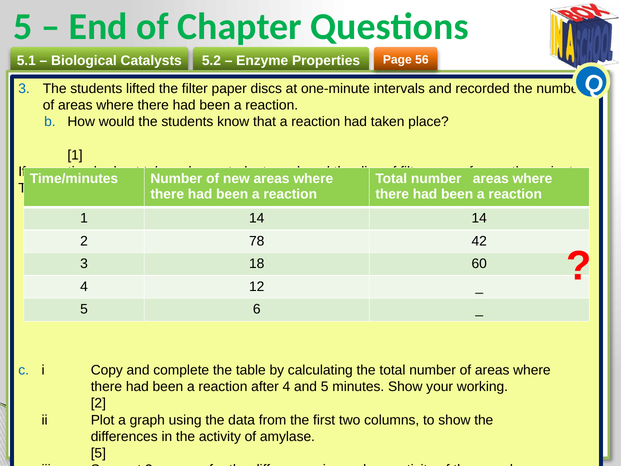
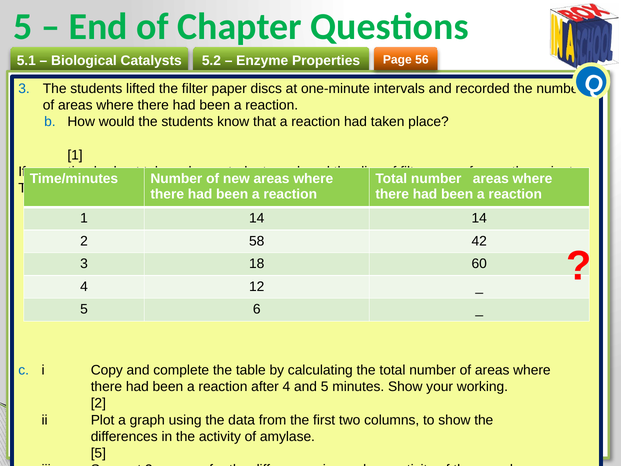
78: 78 -> 58 (257, 241)
